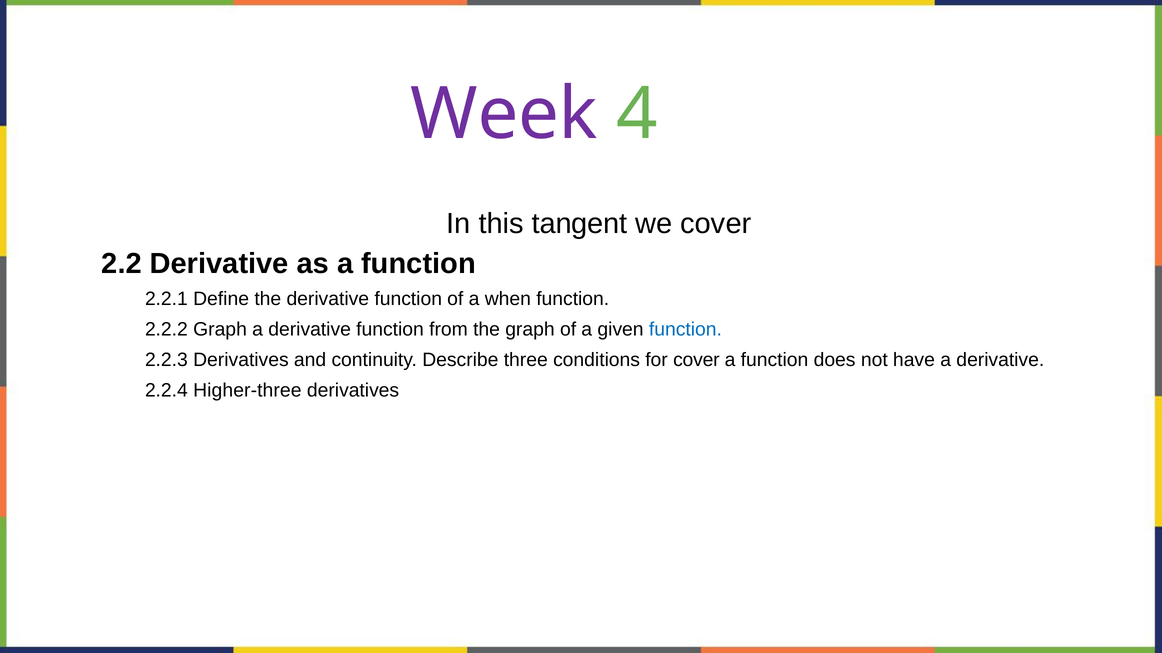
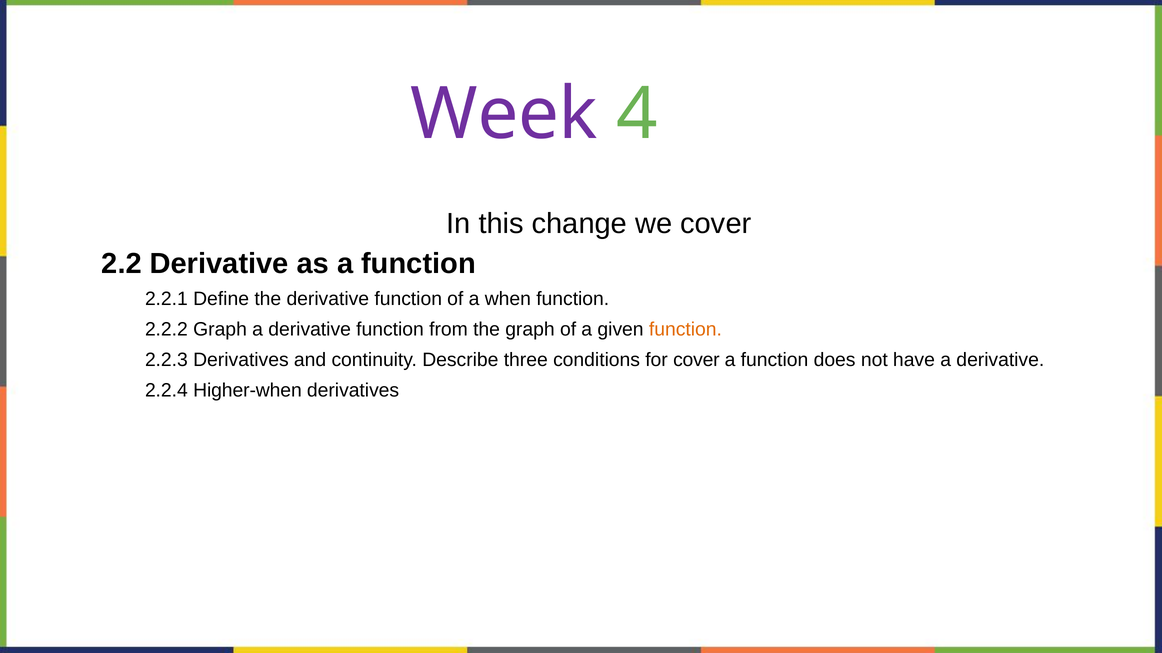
tangent: tangent -> change (579, 224)
function colour: blue -> orange (685, 330)
Higher-three: Higher-three -> Higher-when (247, 391)
